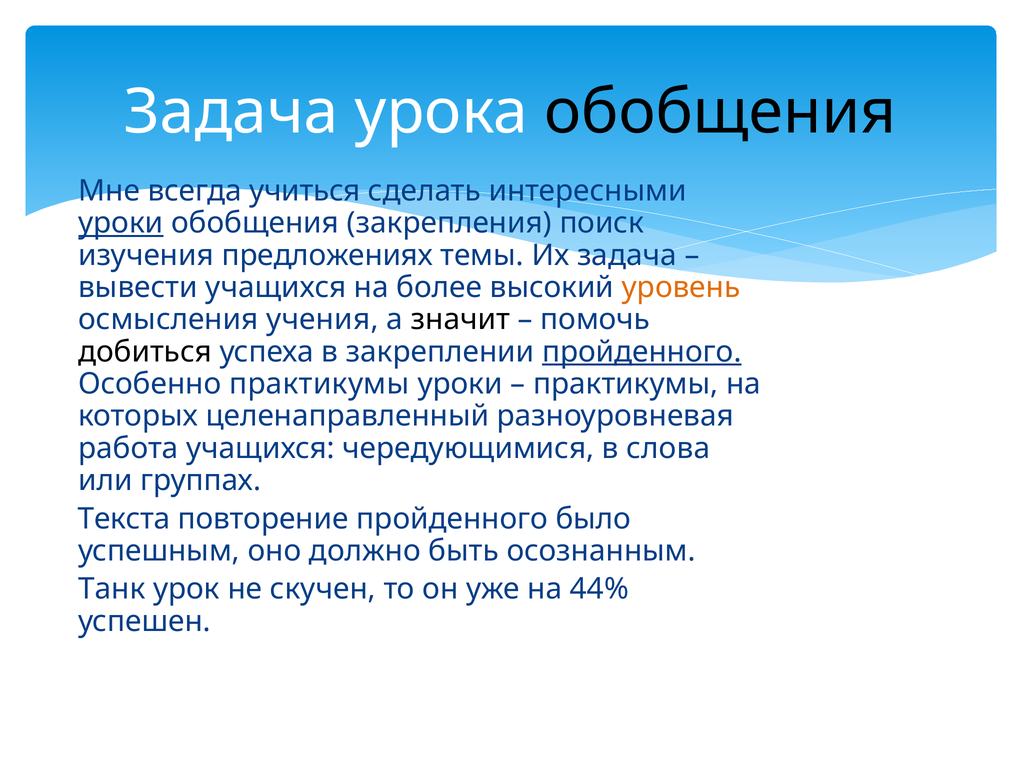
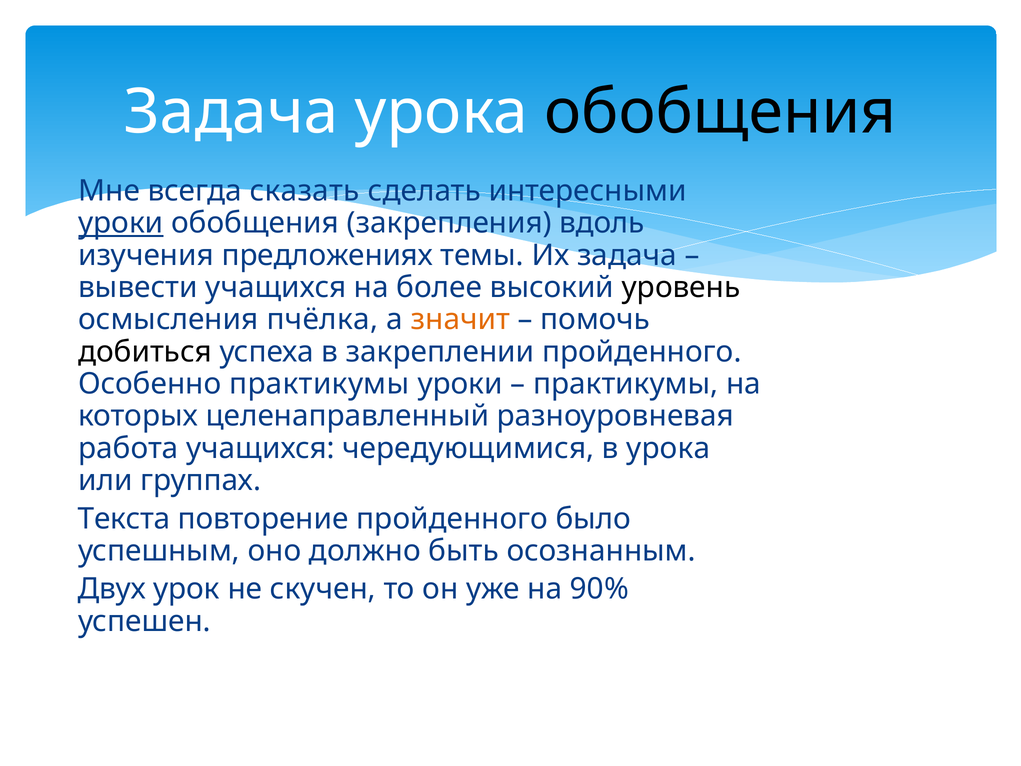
учиться: учиться -> сказать (305, 191)
поиск: поиск -> вдоль (602, 223)
уровень colour: orange -> black (681, 287)
учения: учения -> пчёлка (322, 319)
значит colour: black -> orange (460, 319)
пройденного underline: present -> none (642, 352)
в слова: слова -> урока (668, 448)
Танк: Танк -> Двух (112, 589)
44%: 44% -> 90% (599, 589)
